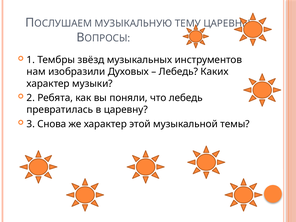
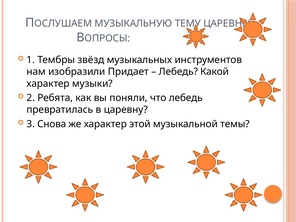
Духовых: Духовых -> Придает (128, 72)
Каких: Каких -> Какой (215, 72)
